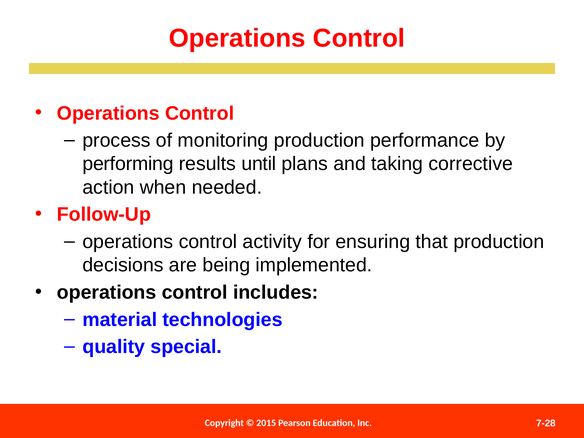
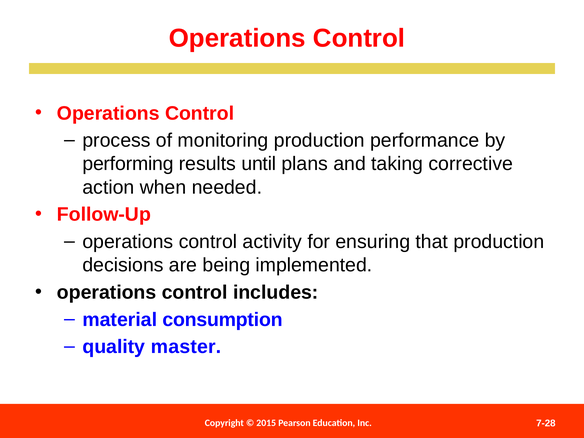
technologies: technologies -> consumption (223, 320)
special: special -> master (186, 347)
